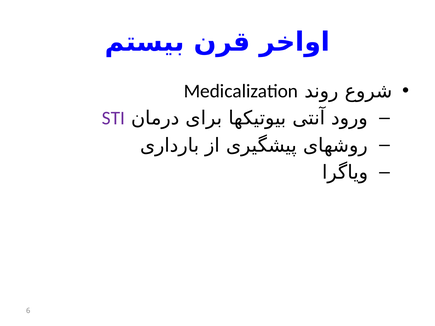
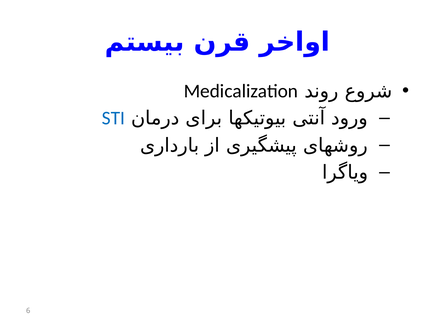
STI colour: purple -> blue (113, 118)
